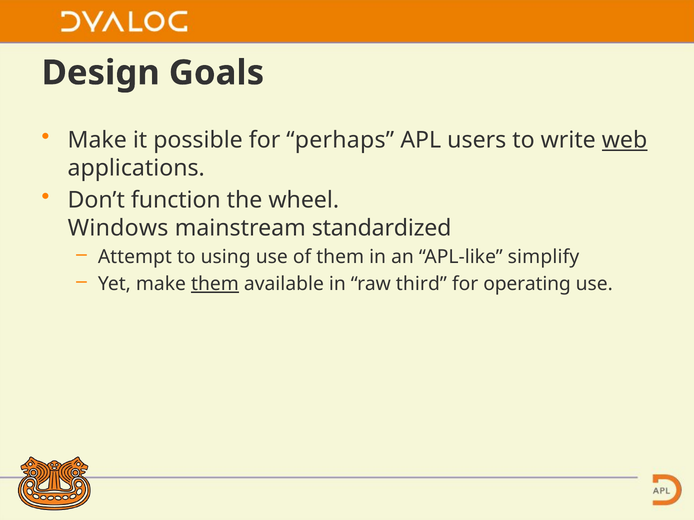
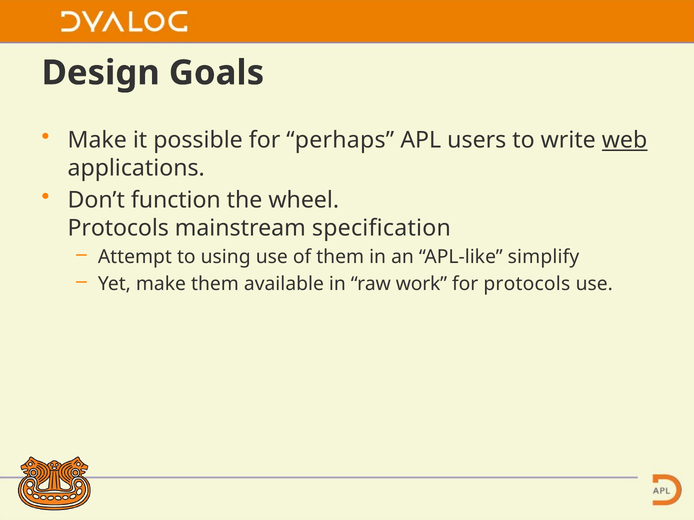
Windows: Windows -> Protocols (118, 228)
standardized: standardized -> specification (381, 228)
them underline: present -> none (215, 284)
third: third -> work (422, 284)
for operating: operating -> protocols (527, 284)
